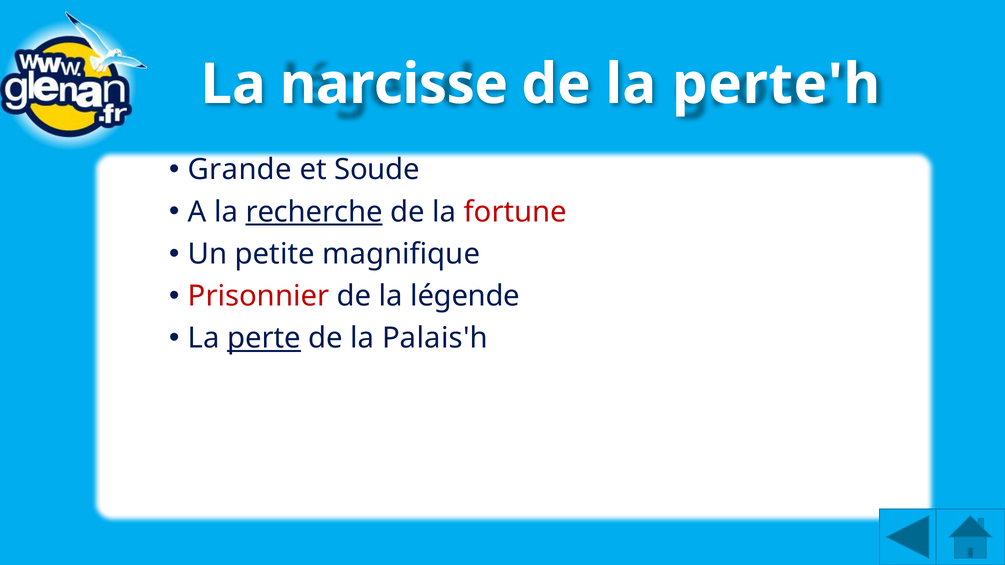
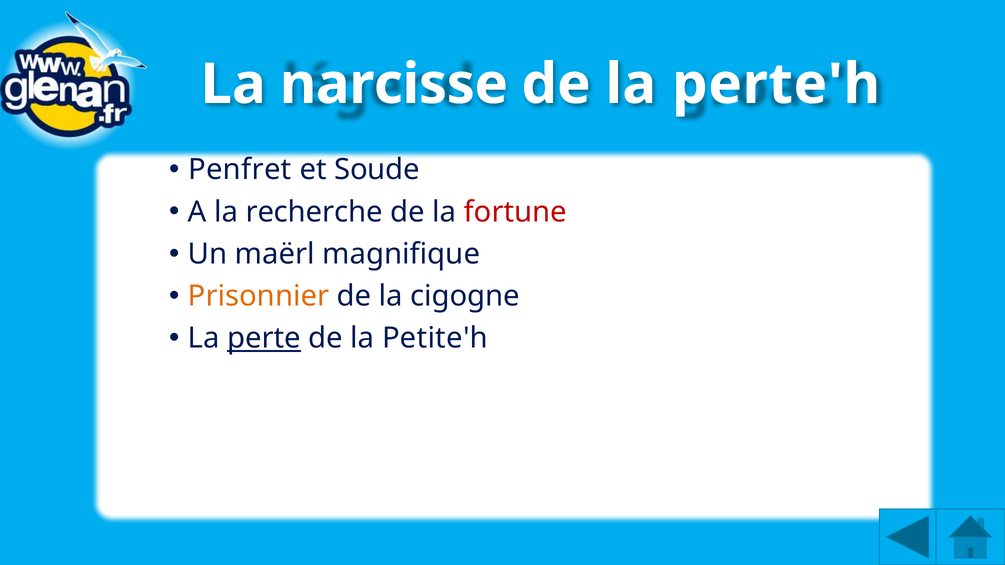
Grande: Grande -> Penfret (240, 170)
recherche underline: present -> none (314, 212)
petite: petite -> maërl (275, 254)
Prisonnier colour: red -> orange (259, 296)
légende: légende -> cigogne (465, 296)
Palais'h: Palais'h -> Petite'h (435, 338)
